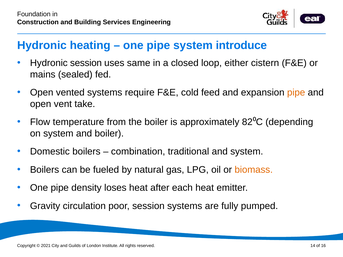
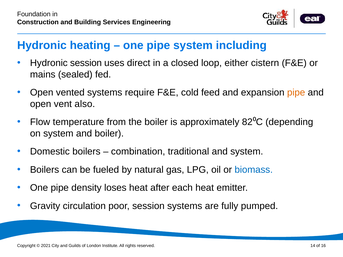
introduce: introduce -> including (241, 45)
same: same -> direct (139, 63)
take: take -> also (85, 104)
biomass colour: orange -> blue (254, 170)
